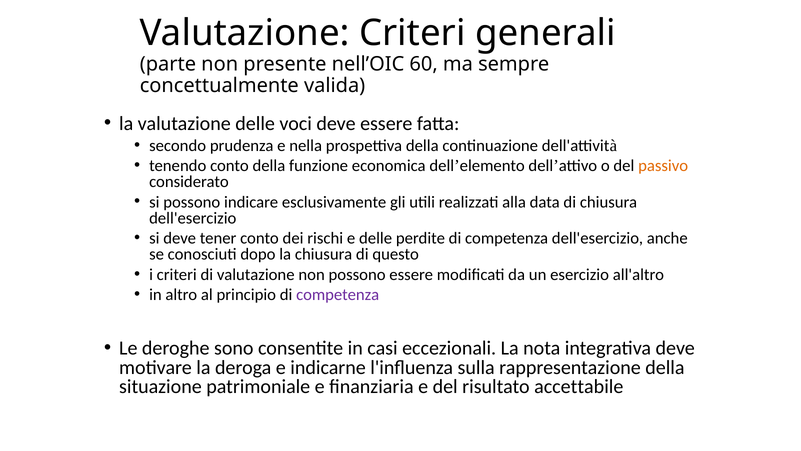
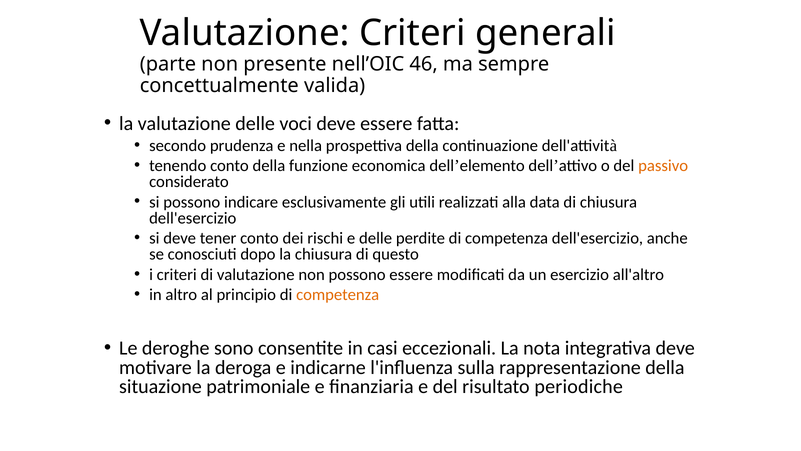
60: 60 -> 46 (424, 64)
competenza colour: purple -> orange (338, 295)
accettabile: accettabile -> periodiche (579, 386)
